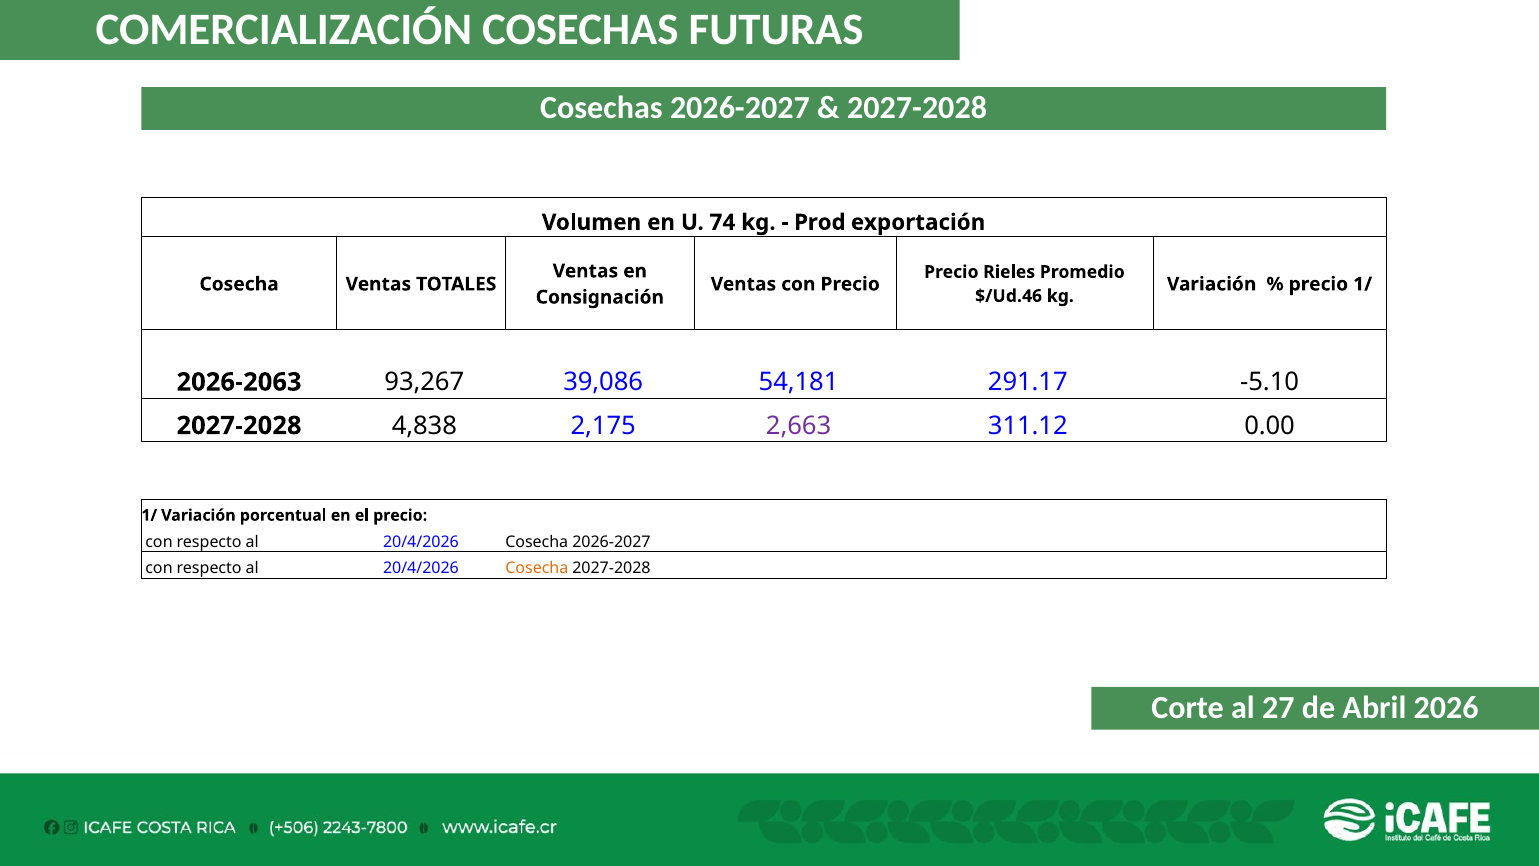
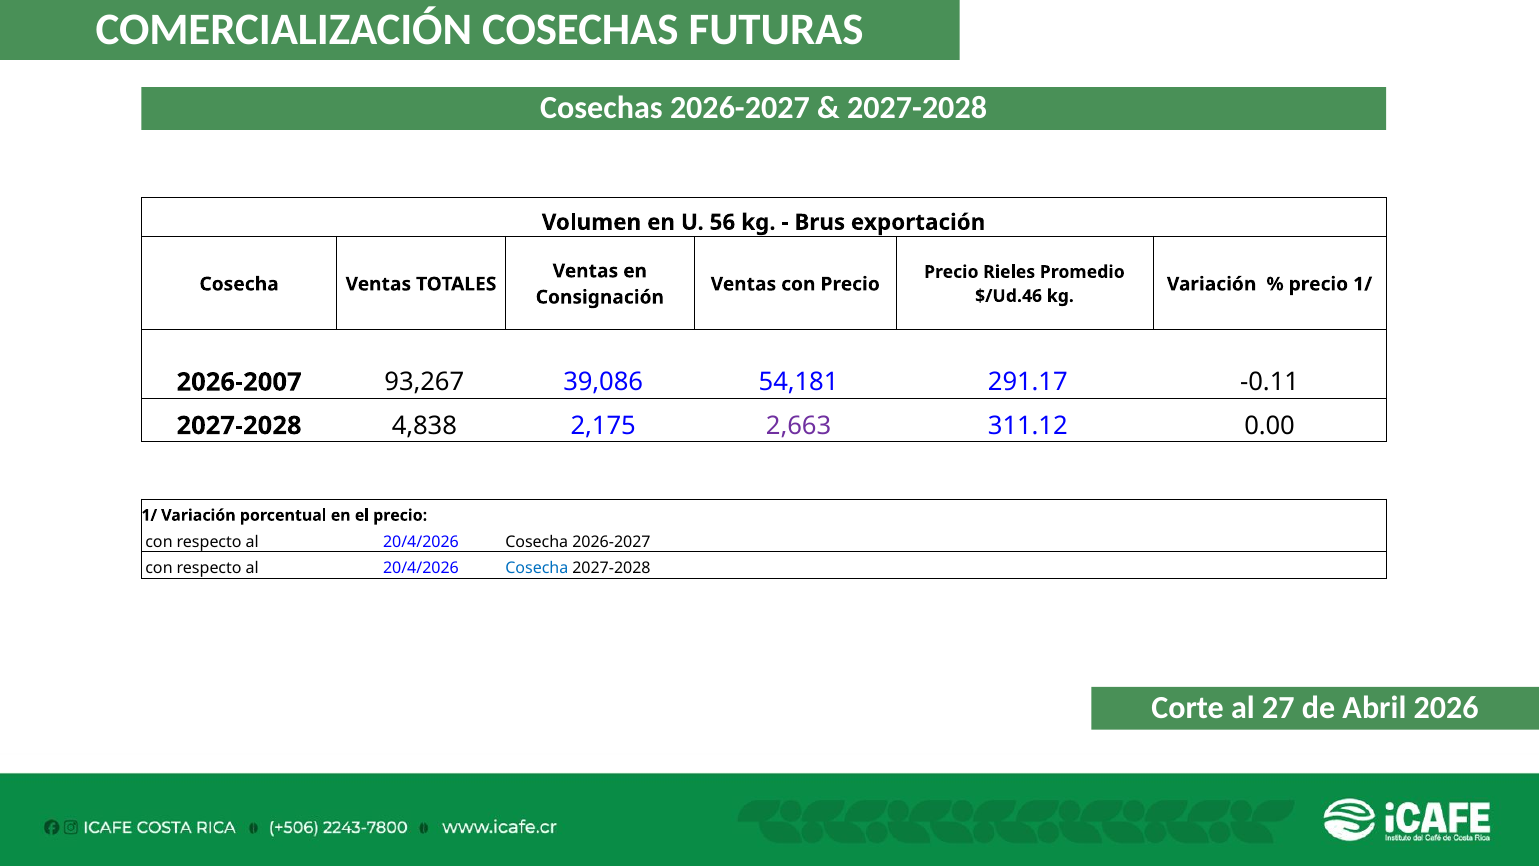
74: 74 -> 56 (722, 222)
Prod: Prod -> Brus (820, 222)
2026-2063: 2026-2063 -> 2026-2007 (239, 382)
-5.10: -5.10 -> -0.11 (1270, 382)
Cosecha colour: orange -> blue (537, 568)
